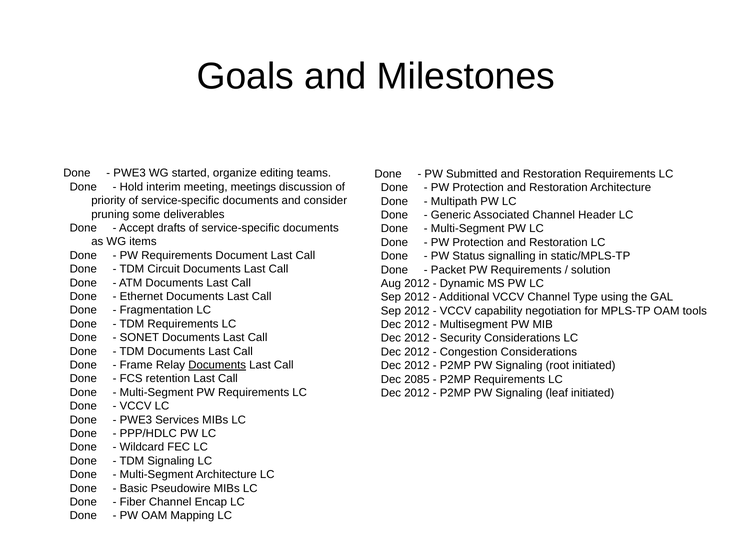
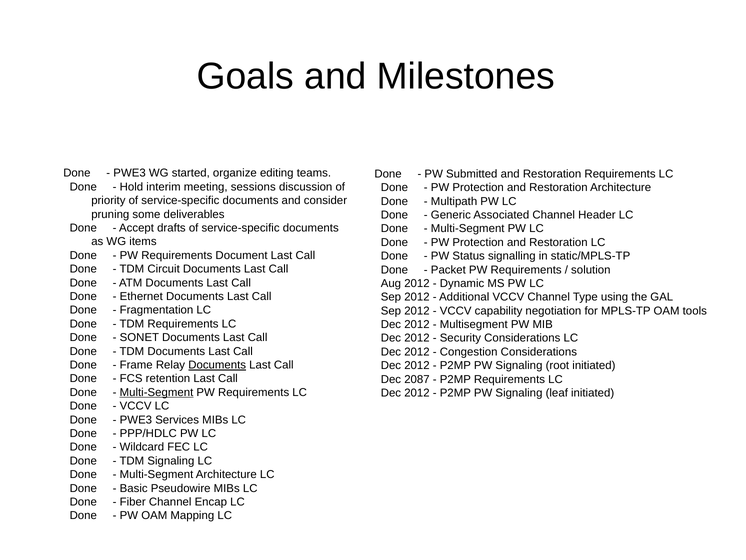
meetings: meetings -> sessions (253, 187)
2085: 2085 -> 2087 (417, 379)
Multi-Segment underline: none -> present (156, 392)
